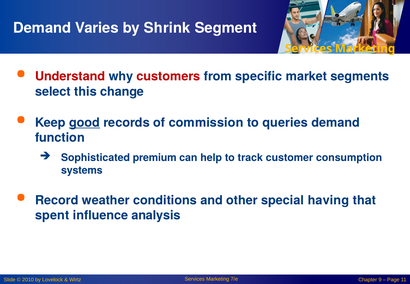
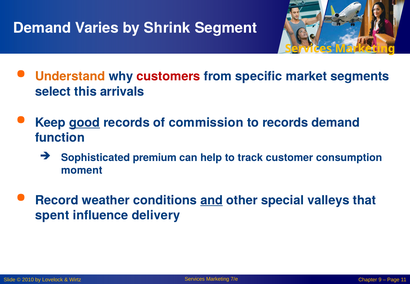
Understand colour: red -> orange (70, 76)
change: change -> arrivals (122, 92)
to queries: queries -> records (285, 123)
systems: systems -> moment (82, 170)
and underline: none -> present (212, 200)
having: having -> valleys (329, 200)
analysis: analysis -> delivery (156, 215)
